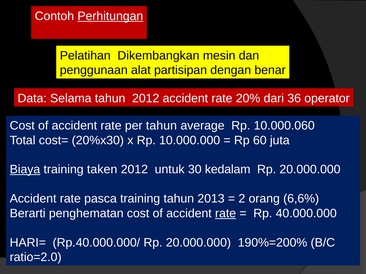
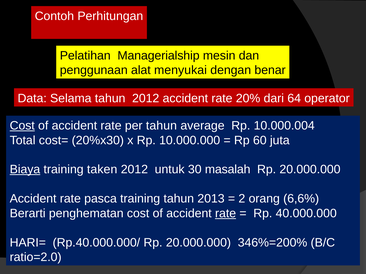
Perhitungan underline: present -> none (110, 16)
Dikembangkan: Dikembangkan -> Managerialship (159, 56)
partisipan: partisipan -> menyukai (180, 70)
36: 36 -> 64 (294, 98)
Cost underline: none -> present (22, 126)
10.000.060: 10.000.060 -> 10.000.004 (284, 126)
kedalam: kedalam -> masalah (228, 170)
190%=200%: 190%=200% -> 346%=200% (273, 243)
